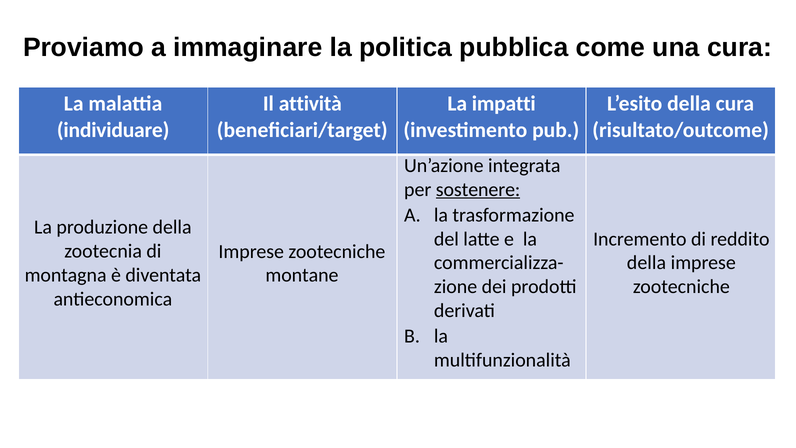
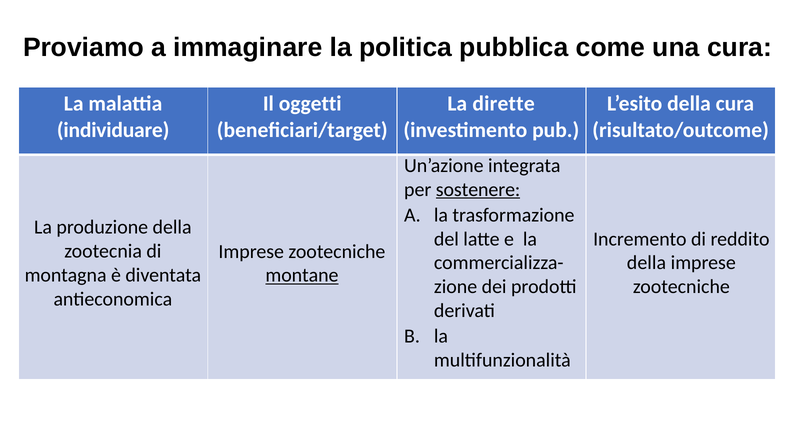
attività: attività -> oggetti (310, 104)
impatti: impatti -> dirette (504, 104)
montane underline: none -> present (302, 275)
